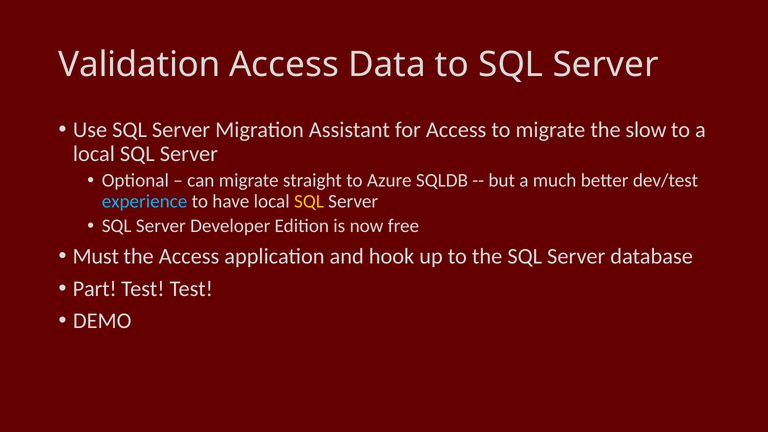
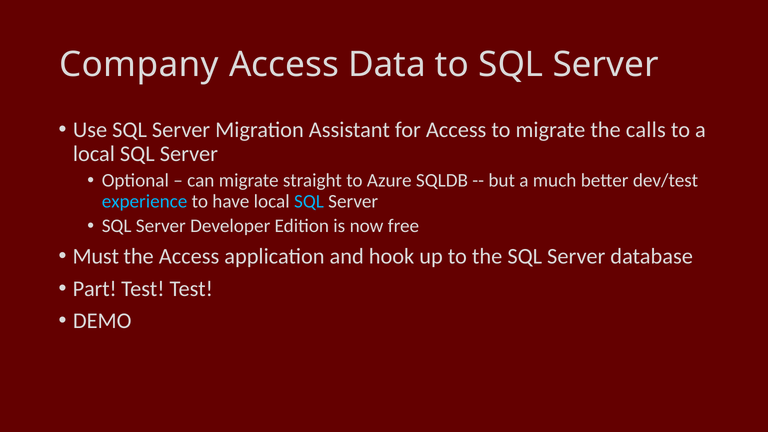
Validation: Validation -> Company (139, 65)
slow: slow -> calls (646, 130)
SQL colour: yellow -> light blue (309, 201)
